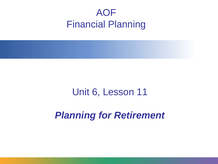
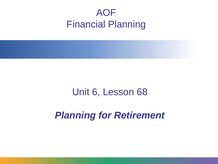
11: 11 -> 68 (142, 92)
